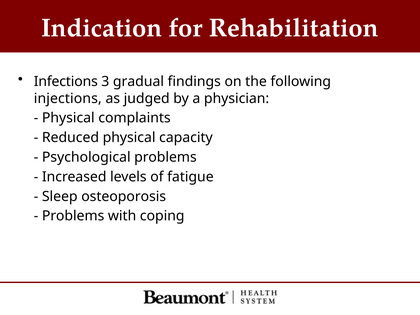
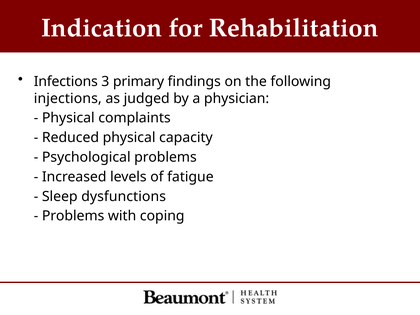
gradual: gradual -> primary (139, 82)
osteoporosis: osteoporosis -> dysfunctions (124, 196)
